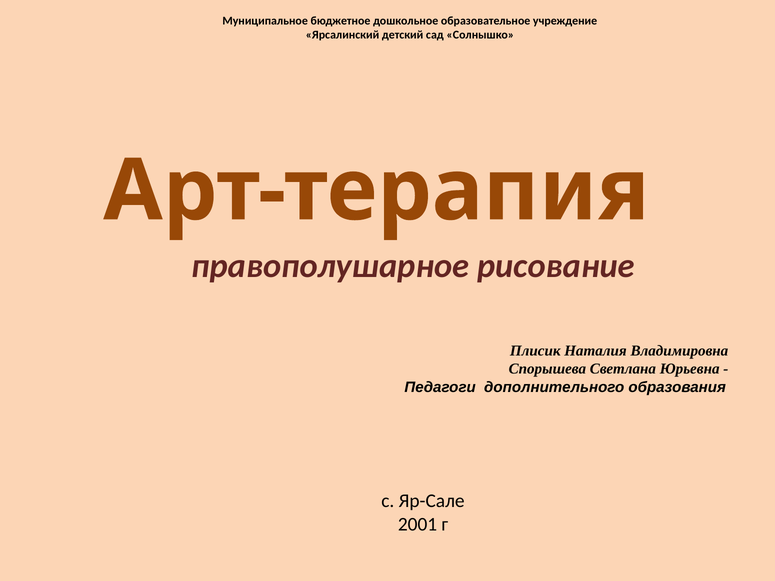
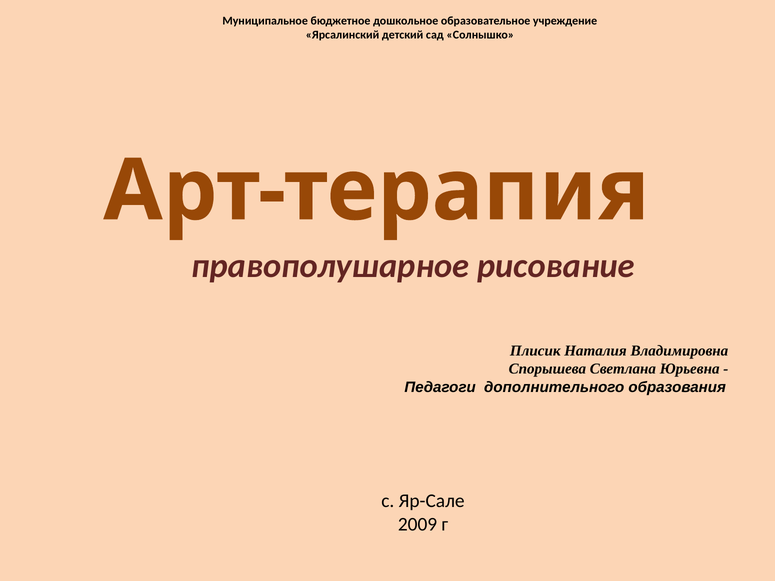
2001: 2001 -> 2009 (418, 524)
